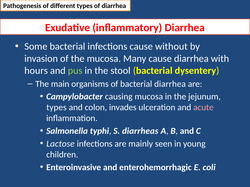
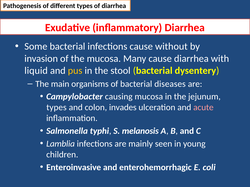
hours: hours -> liquid (36, 71)
pus colour: light green -> yellow (75, 71)
bacterial diarrhea: diarrhea -> diseases (170, 84)
diarrheas: diarrheas -> melanosis (140, 131)
Lactose: Lactose -> Lamblia (61, 144)
